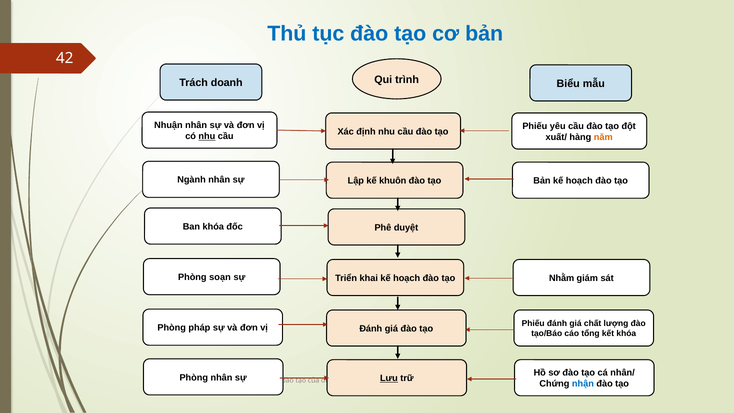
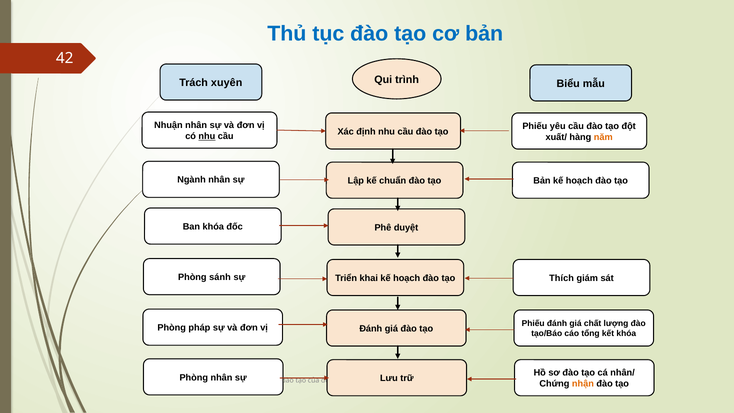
Trách doanh: doanh -> xuyên (227, 83)
khuôn: khuôn -> chuẩn (393, 181)
soạn: soạn -> sánh (220, 277)
Nhằm: Nhằm -> Thích (562, 278)
Lưu underline: present -> none (389, 378)
nhận colour: blue -> orange (583, 384)
